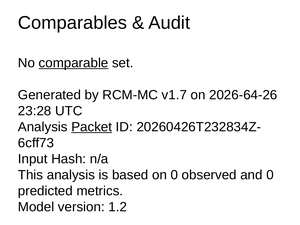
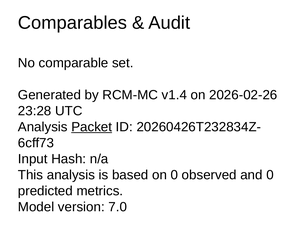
comparable underline: present -> none (74, 63)
v1.7: v1.7 -> v1.4 (174, 95)
2026-64-26: 2026-64-26 -> 2026-02-26 (243, 95)
1.2: 1.2 -> 7.0 (118, 207)
